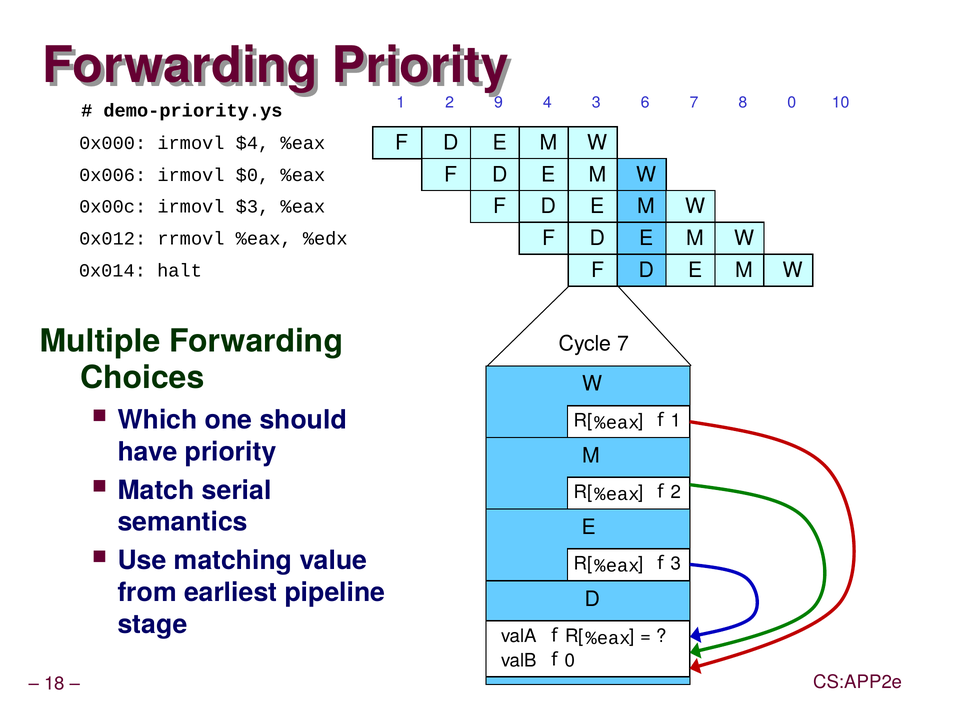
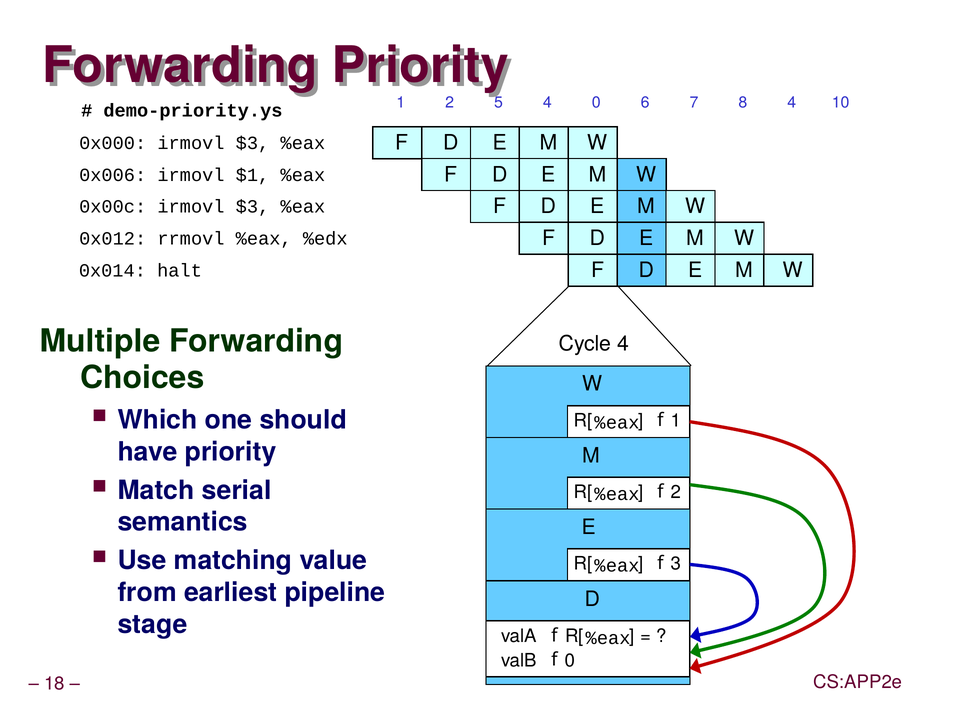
9: 9 -> 5 (498, 103)
4 3: 3 -> 0 (596, 103)
8 0: 0 -> 4 (792, 103)
0x000 irmovl $4: $4 -> $3 (252, 143)
$0: $0 -> $1 (252, 175)
Cycle 7: 7 -> 4 (623, 344)
